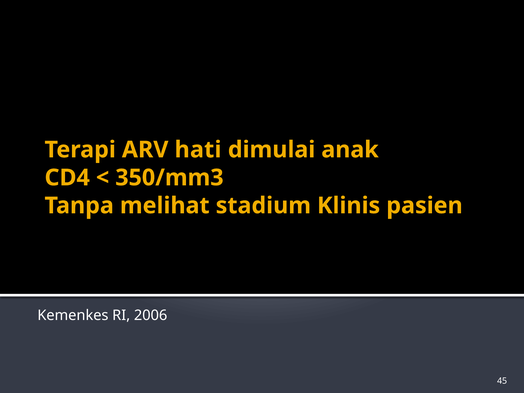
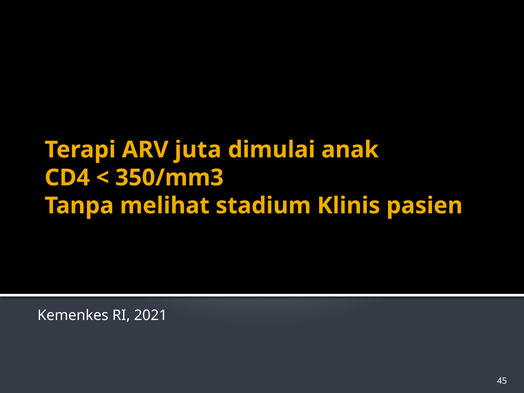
hati: hati -> juta (198, 150)
2006: 2006 -> 2021 (151, 315)
